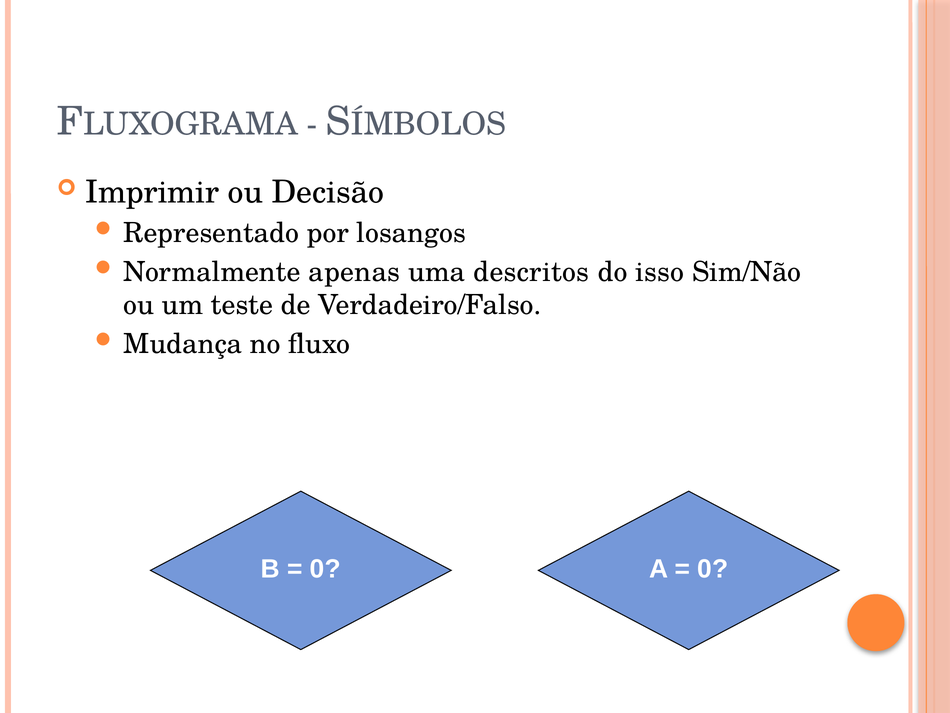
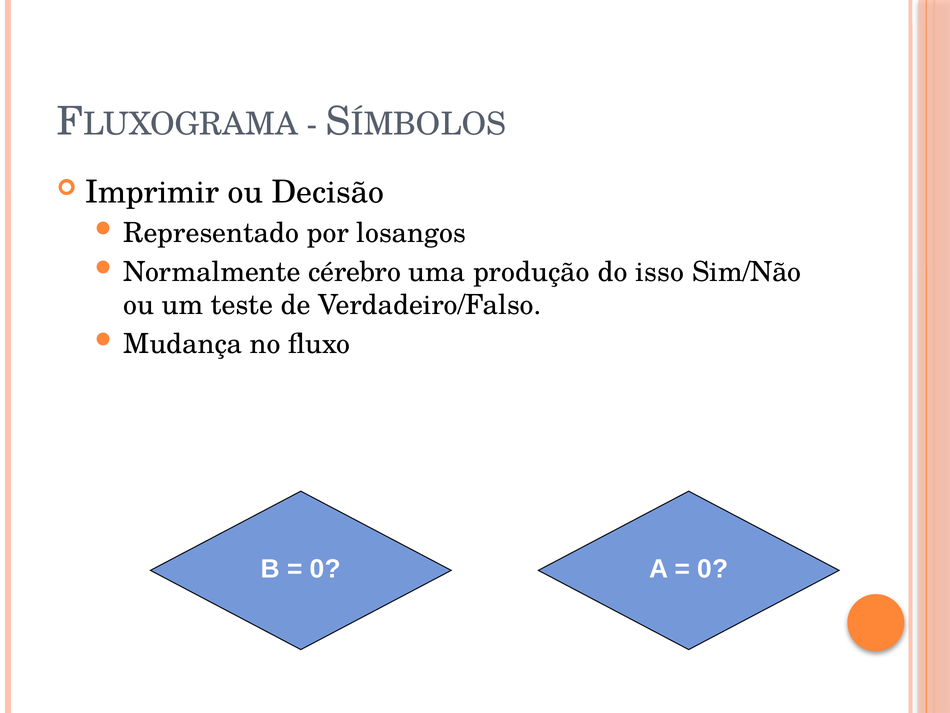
apenas: apenas -> cérebro (355, 272)
descritos: descritos -> produção (531, 272)
